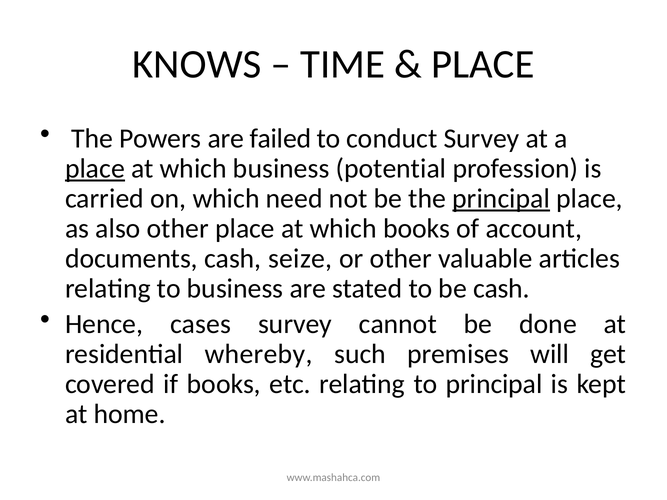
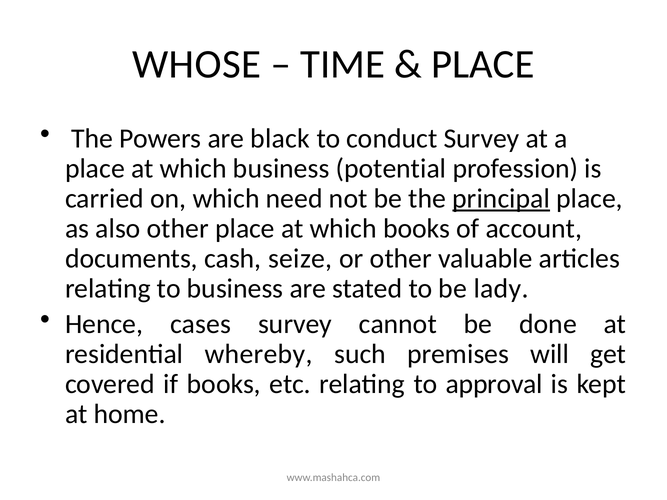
KNOWS: KNOWS -> WHOSE (197, 65)
failed: failed -> black (280, 139)
place underline: present -> none (95, 169)
be cash: cash -> lady (501, 289)
to principal: principal -> approval (494, 384)
